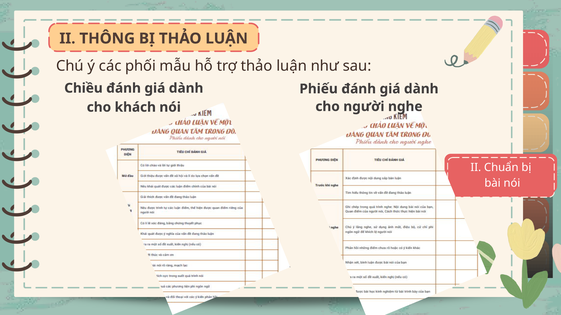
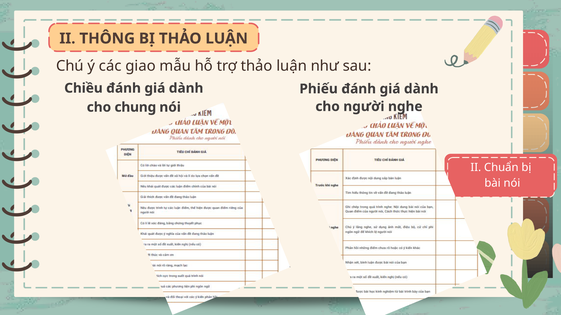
phối: phối -> giao (141, 66)
khách: khách -> chung (135, 107)
